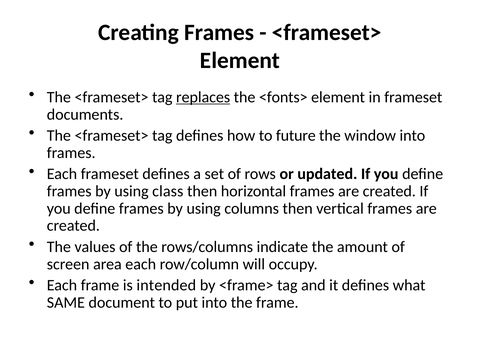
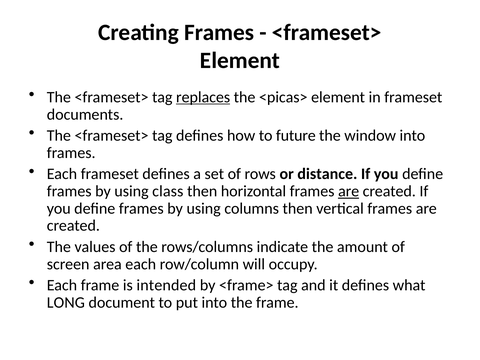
<fonts>: <fonts> -> <picas> (283, 97)
updated: updated -> distance (327, 174)
are underline: none -> present (349, 191)
SAME: SAME -> LONG (66, 302)
